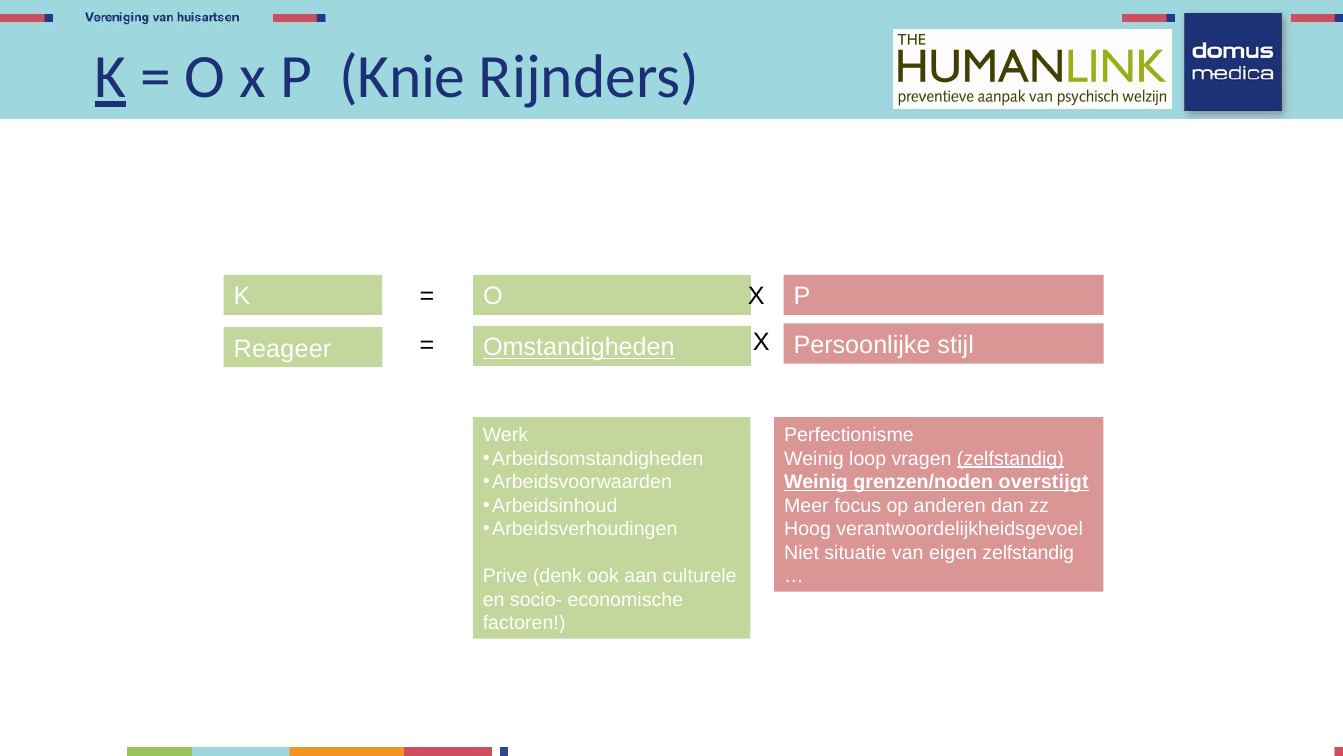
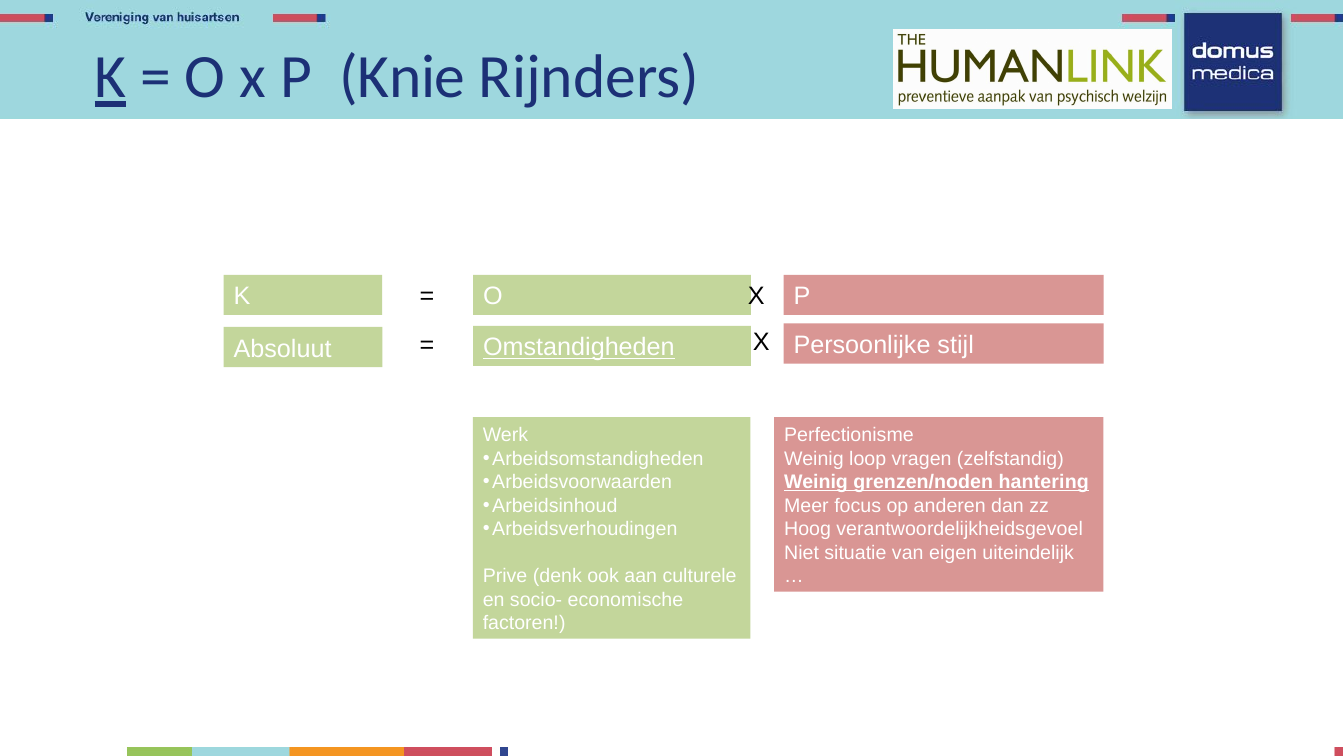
Reageer: Reageer -> Absoluut (283, 349)
zelfstandig underline: present -> none (1010, 458)
overstijgt: overstijgt -> hantering (1044, 482)
eigen zelfstandig: zelfstandig -> uiteindelijk (1028, 552)
